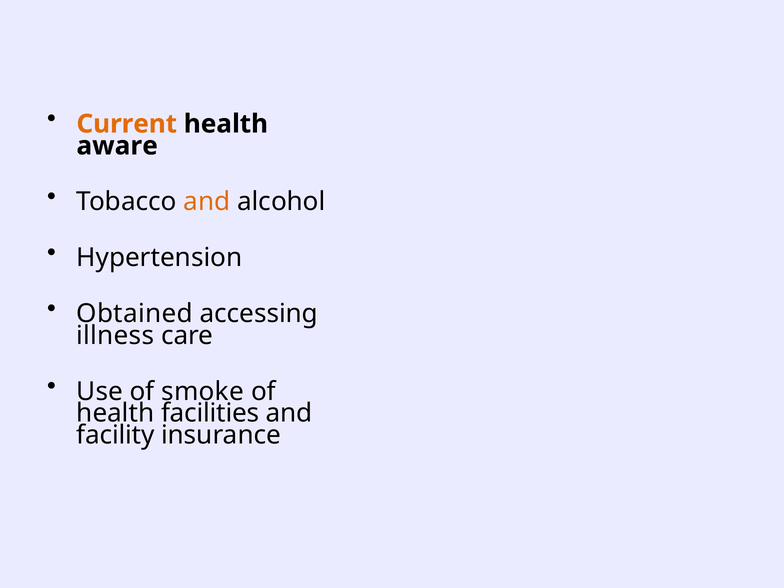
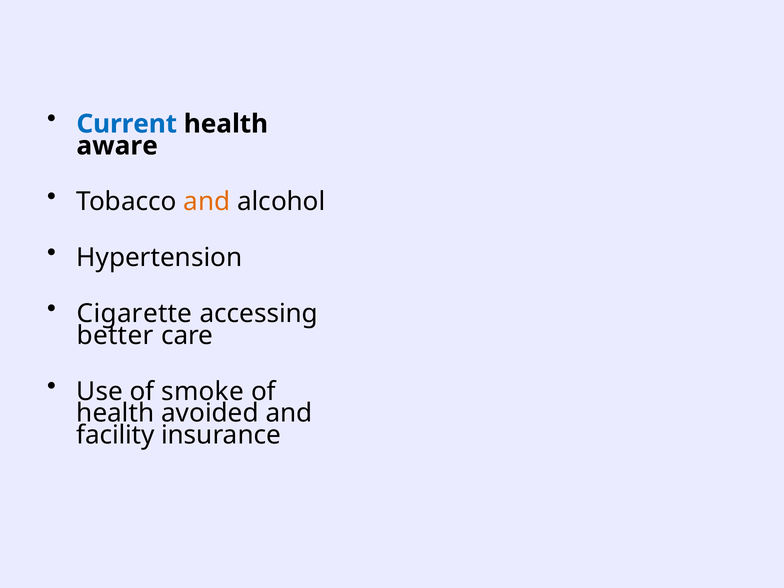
Current colour: orange -> blue (127, 124)
Obtained: Obtained -> Cigarette (135, 314)
illness: illness -> better (115, 335)
facilities: facilities -> avoided (210, 413)
